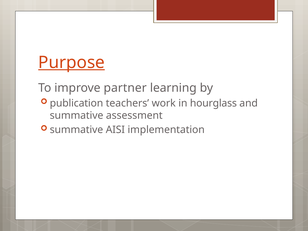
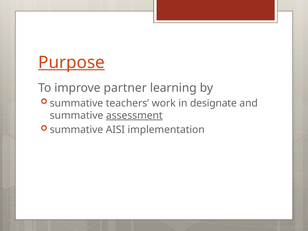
publication: publication -> summative (76, 103)
hourglass: hourglass -> designate (213, 103)
assessment underline: none -> present (134, 115)
